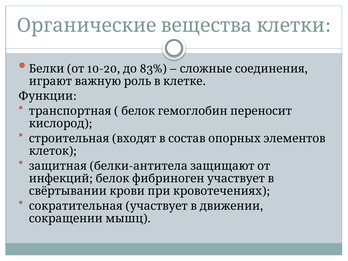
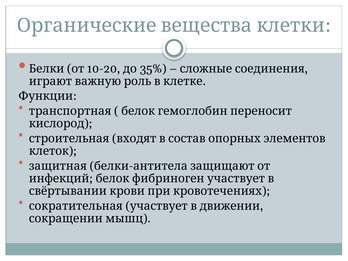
83%: 83% -> 35% (153, 69)
